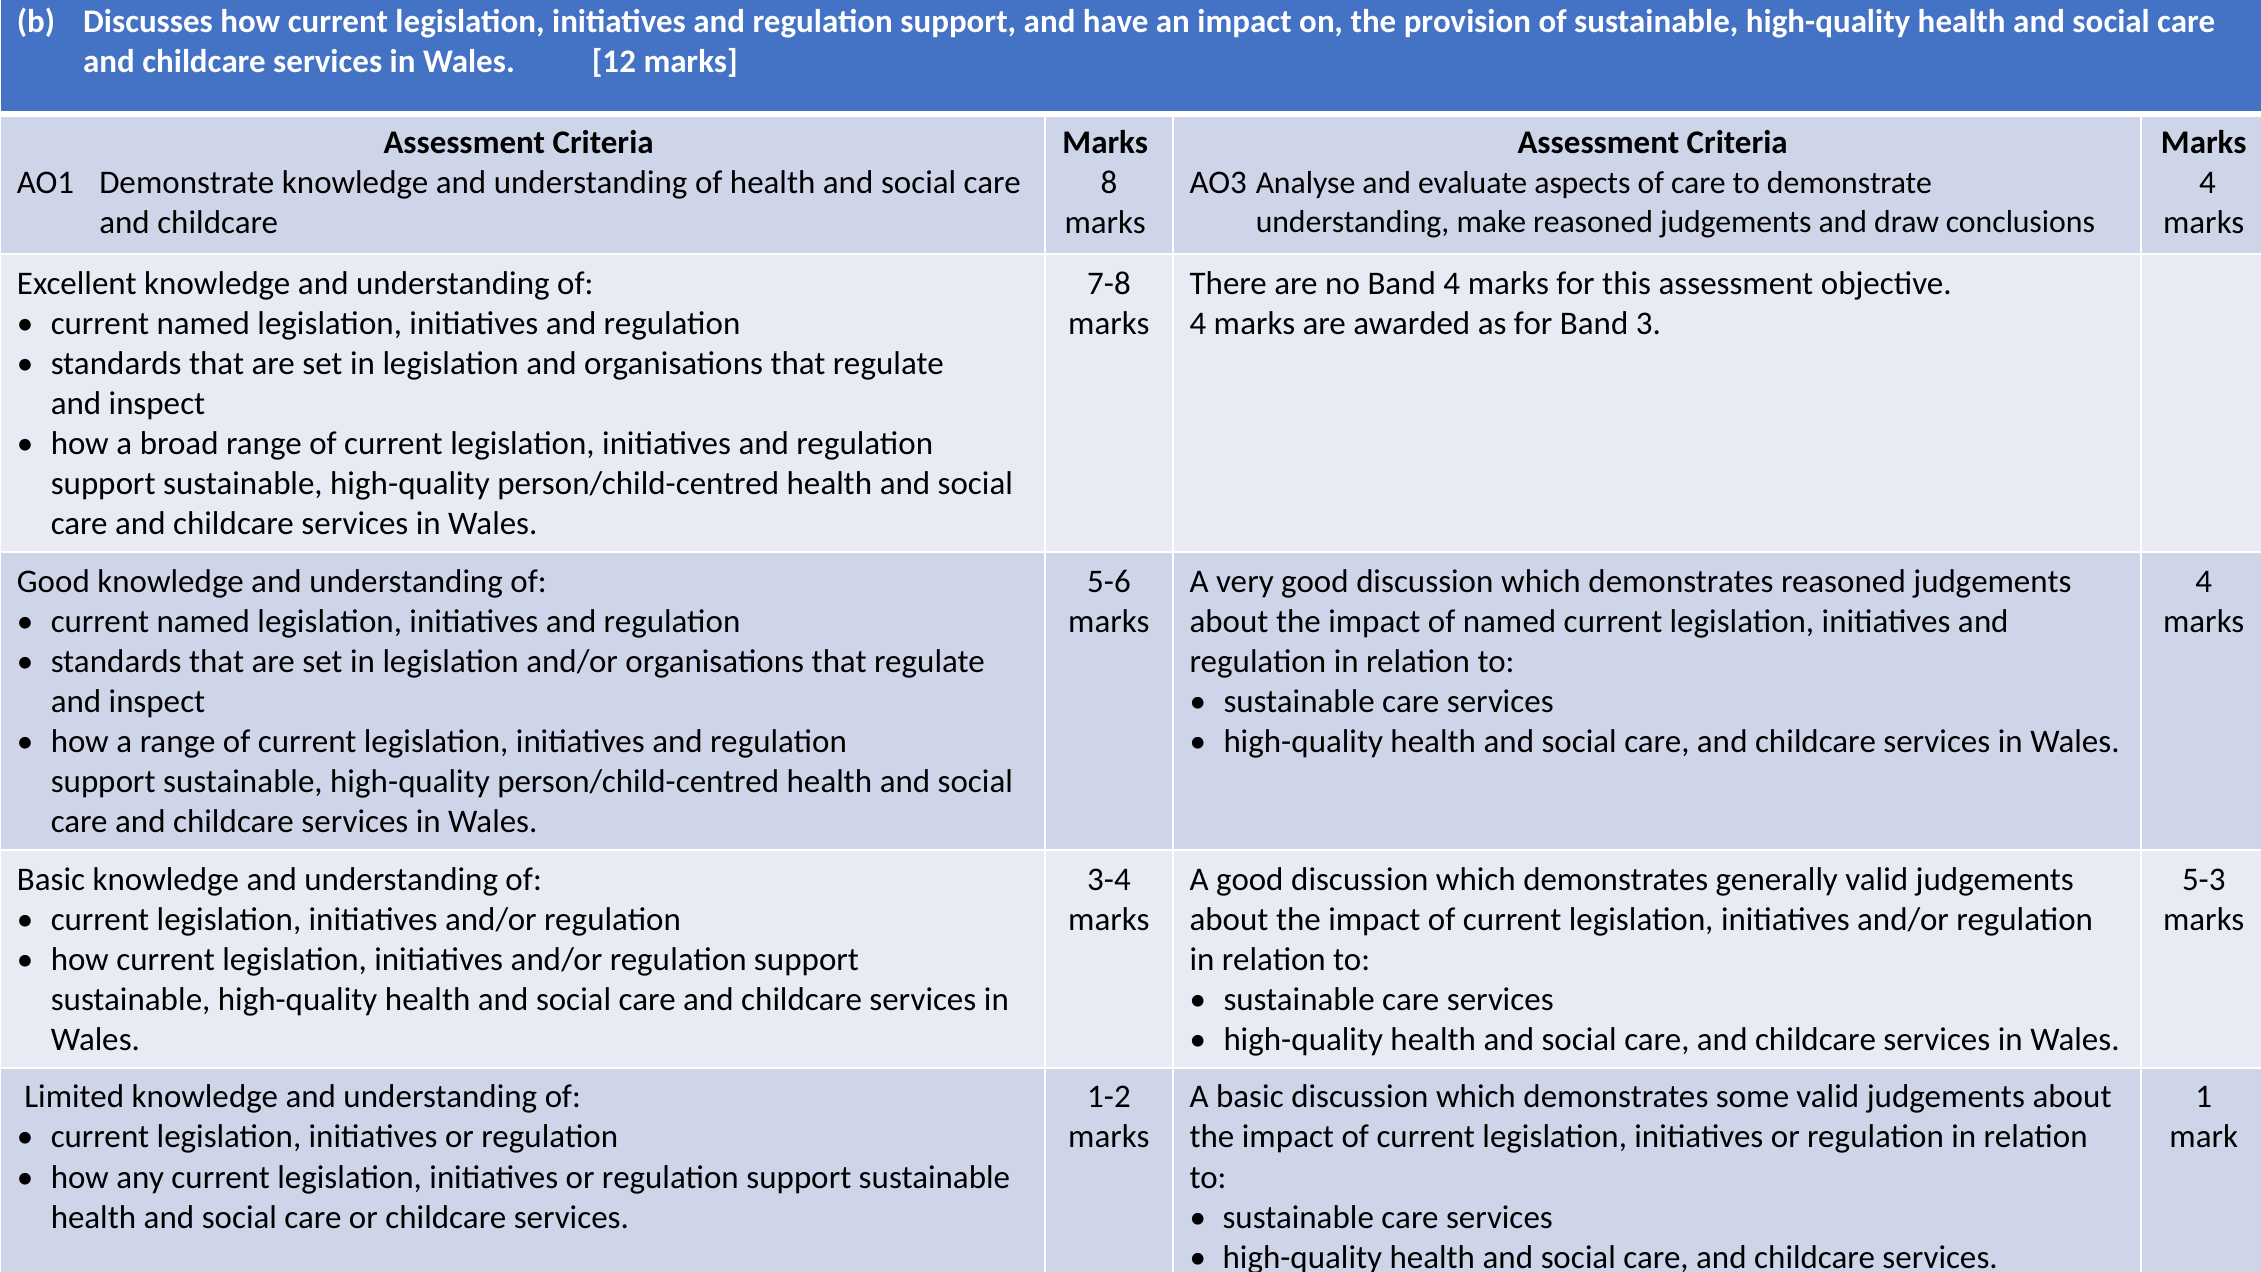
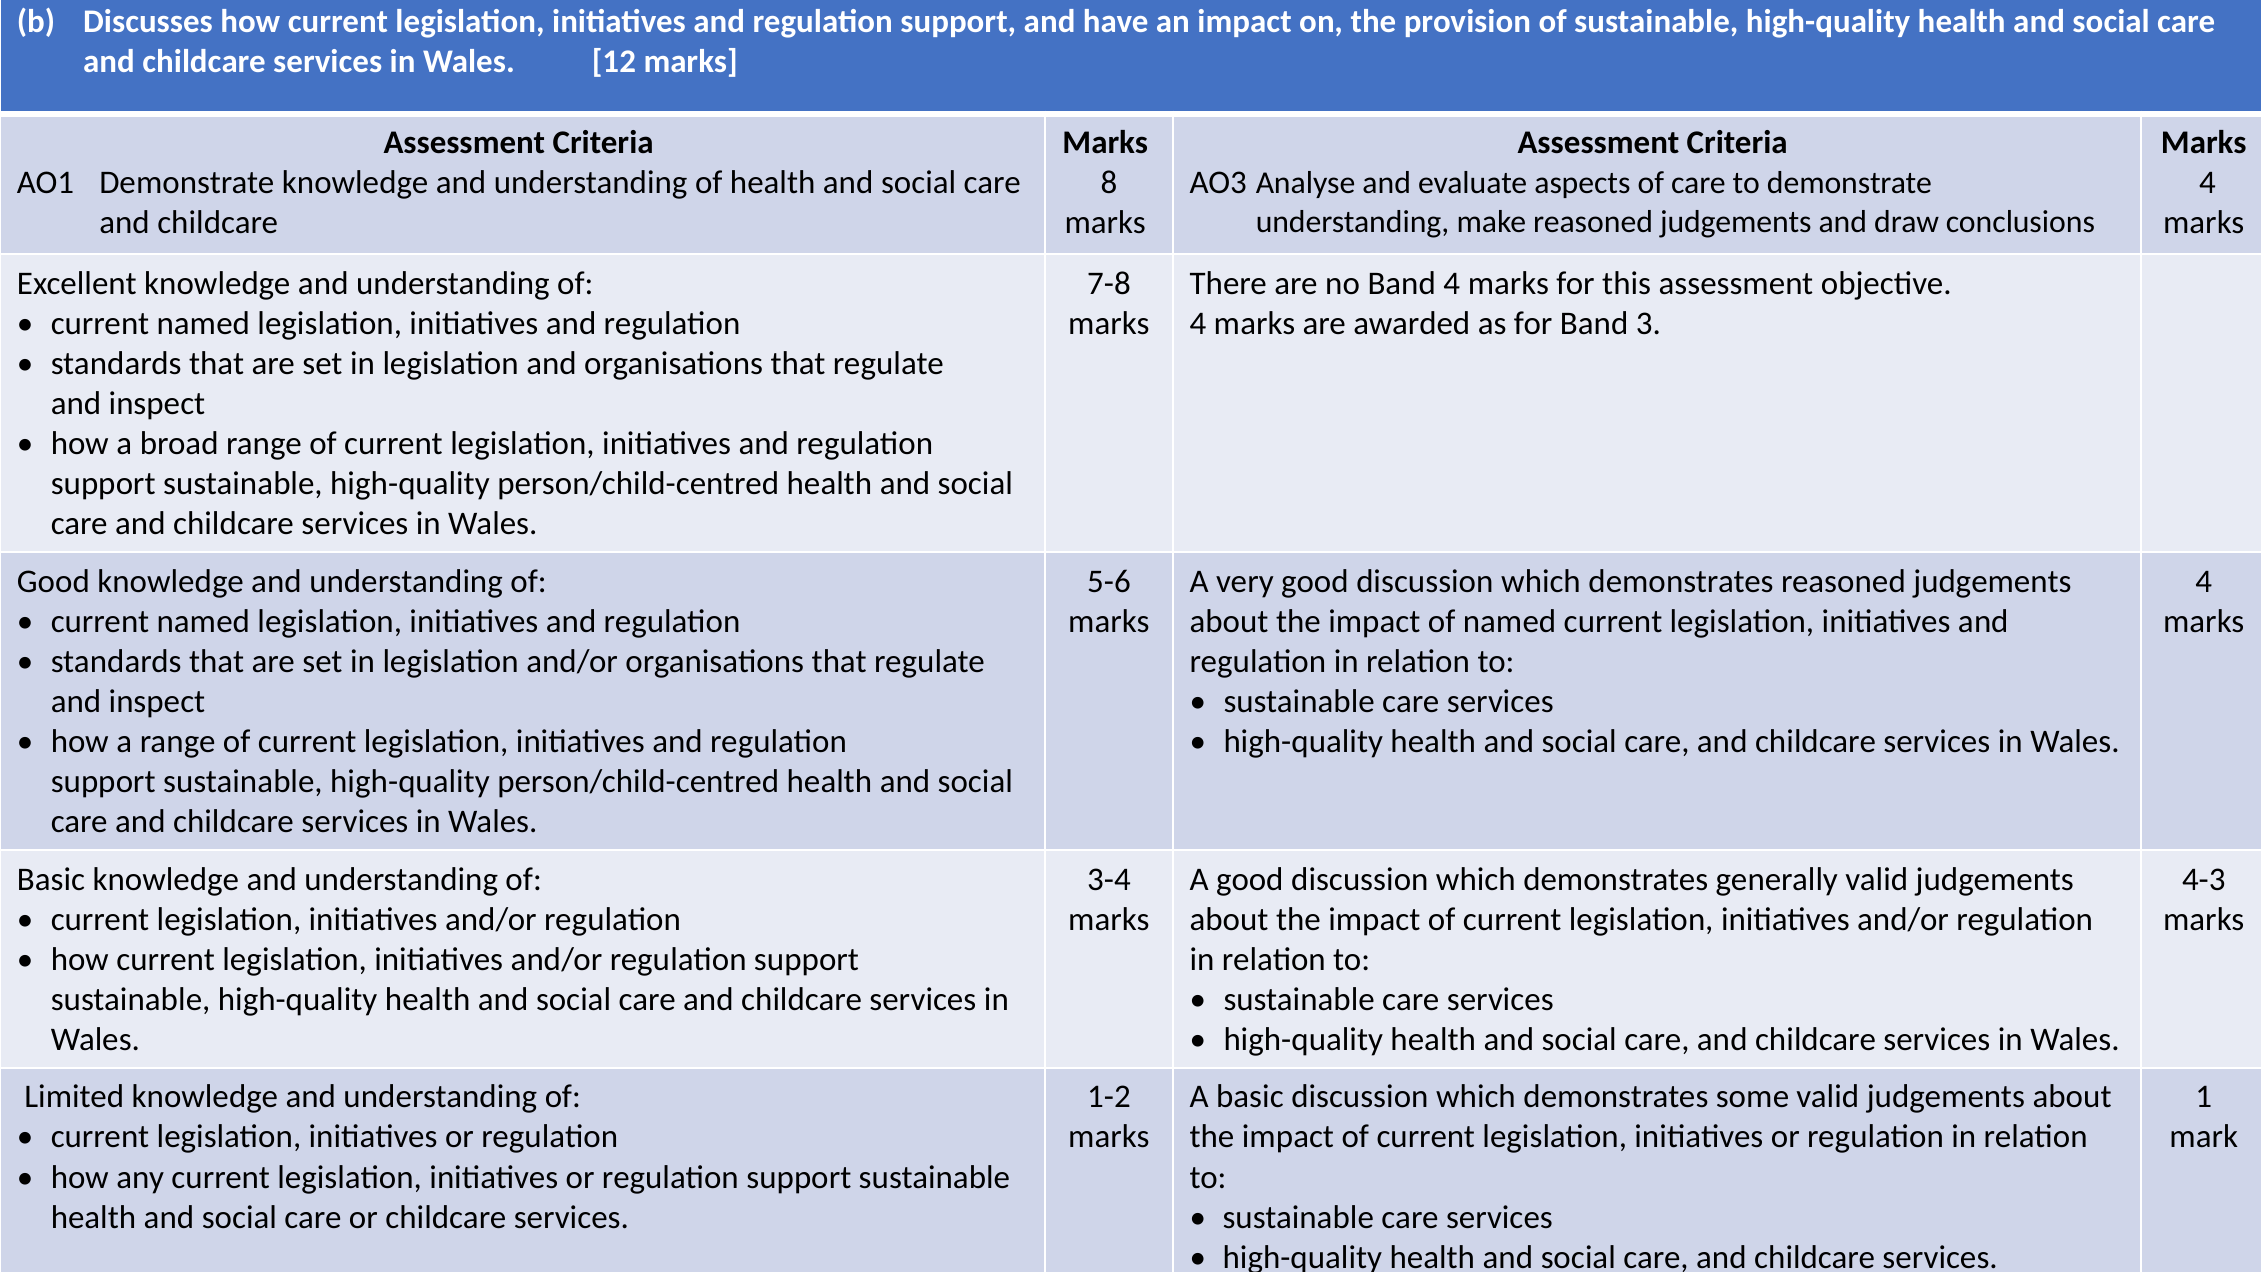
5-3: 5-3 -> 4-3 (2204, 879)
